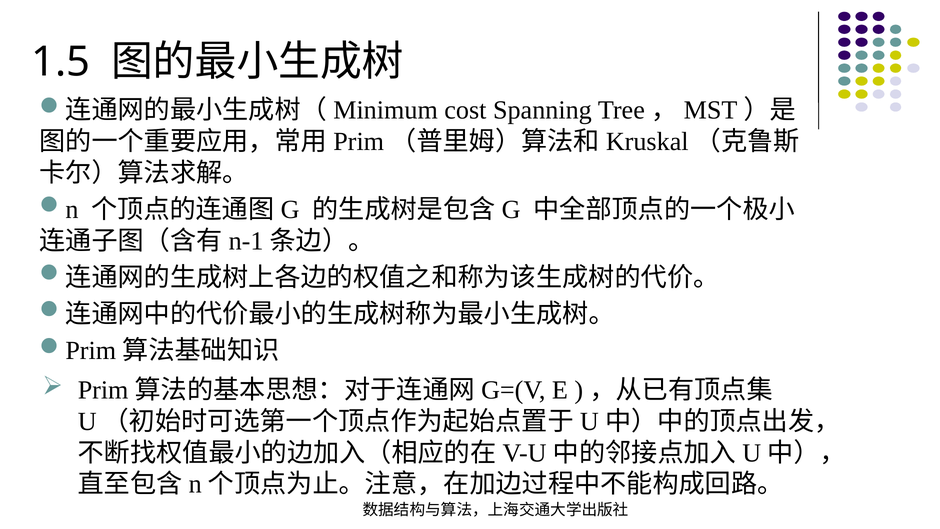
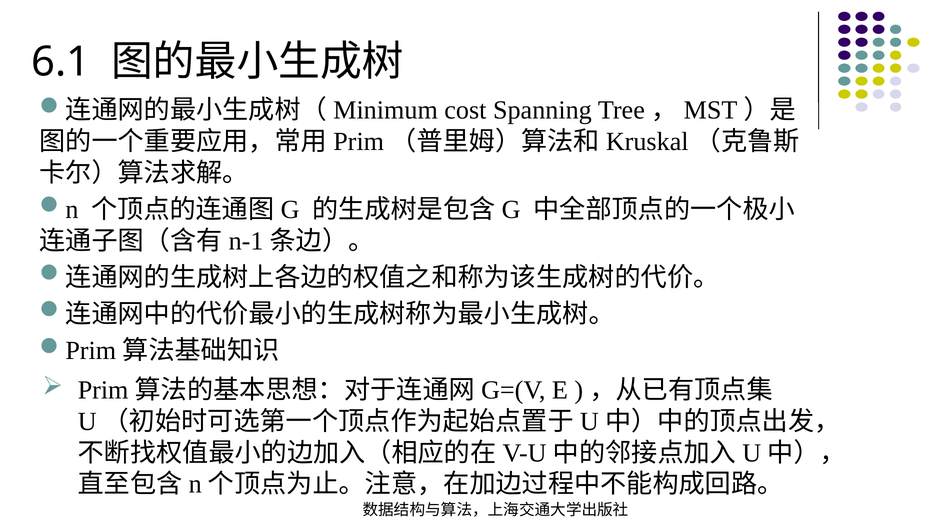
1.5: 1.5 -> 6.1 (61, 62)
